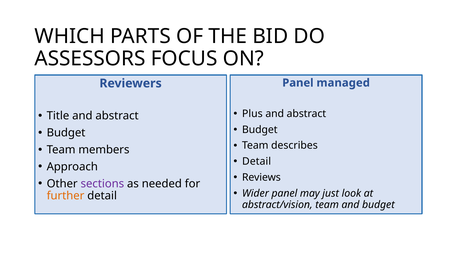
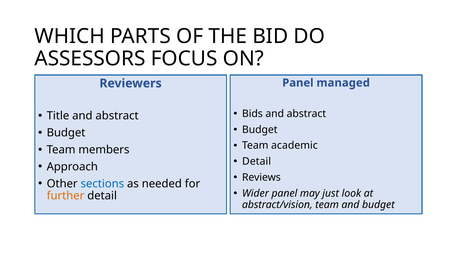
Plus: Plus -> Bids (252, 114)
describes: describes -> academic (294, 145)
sections colour: purple -> blue (102, 183)
